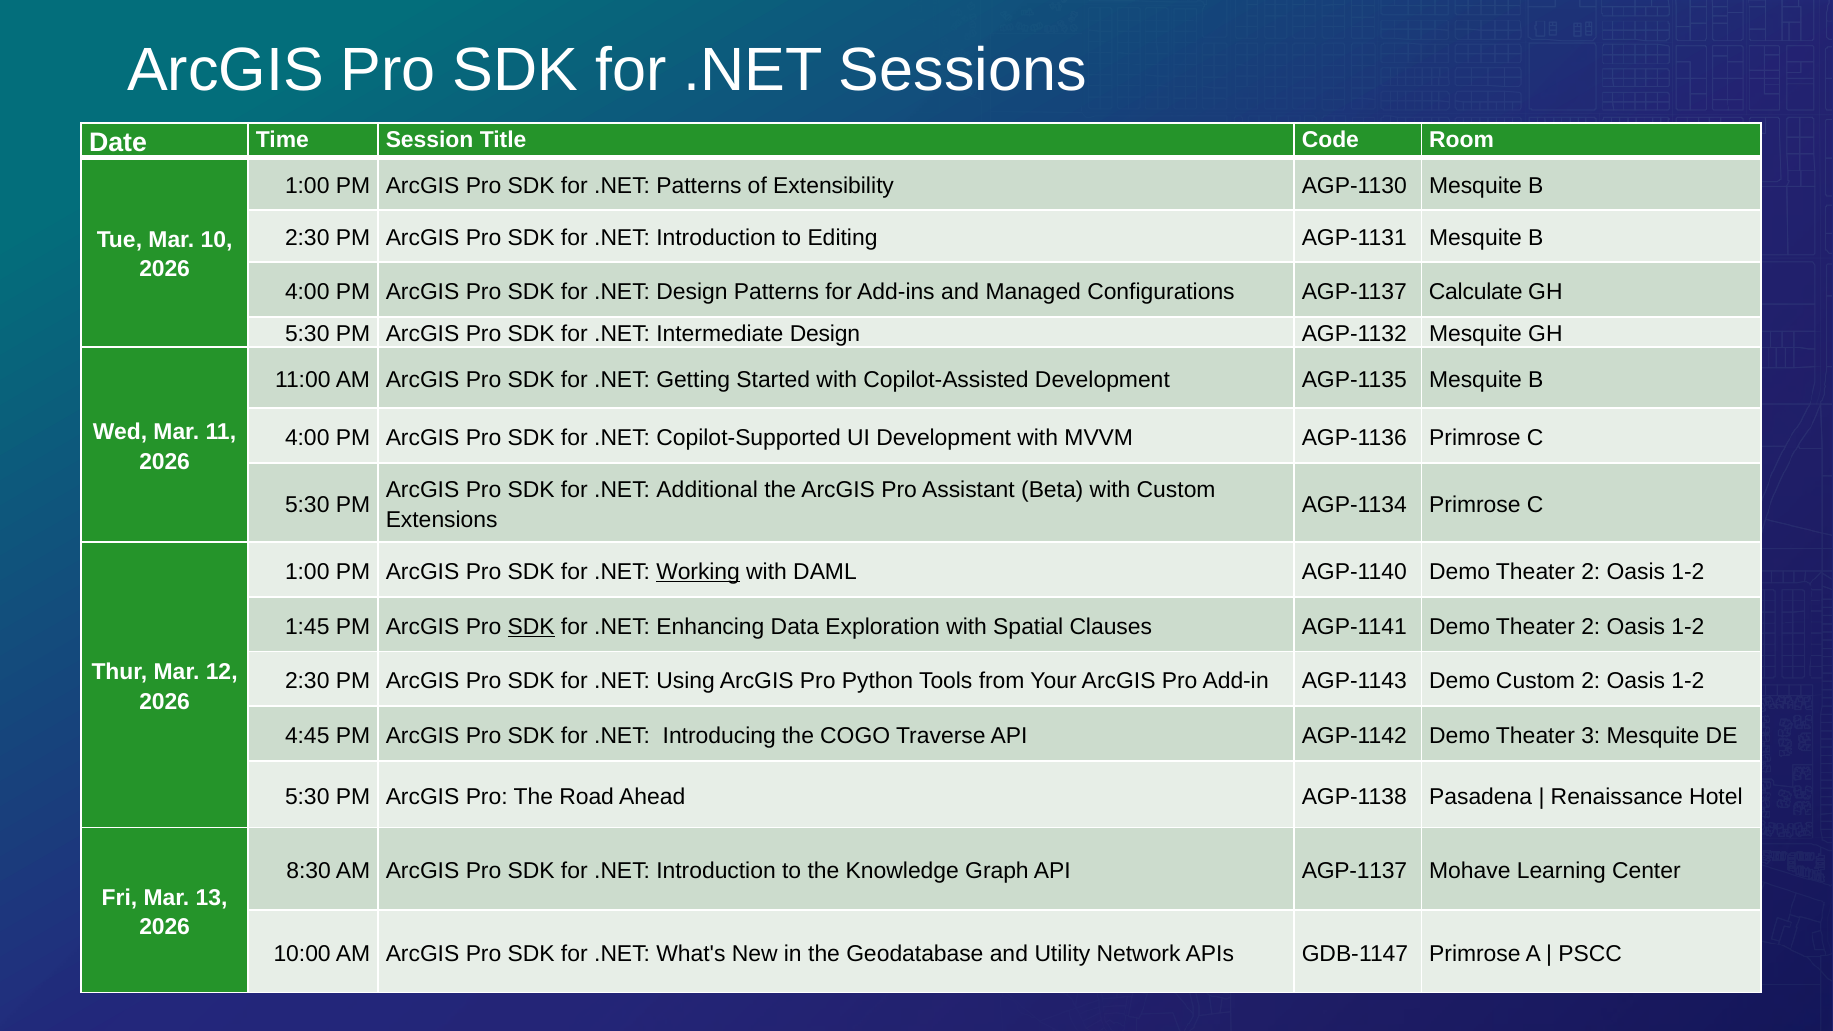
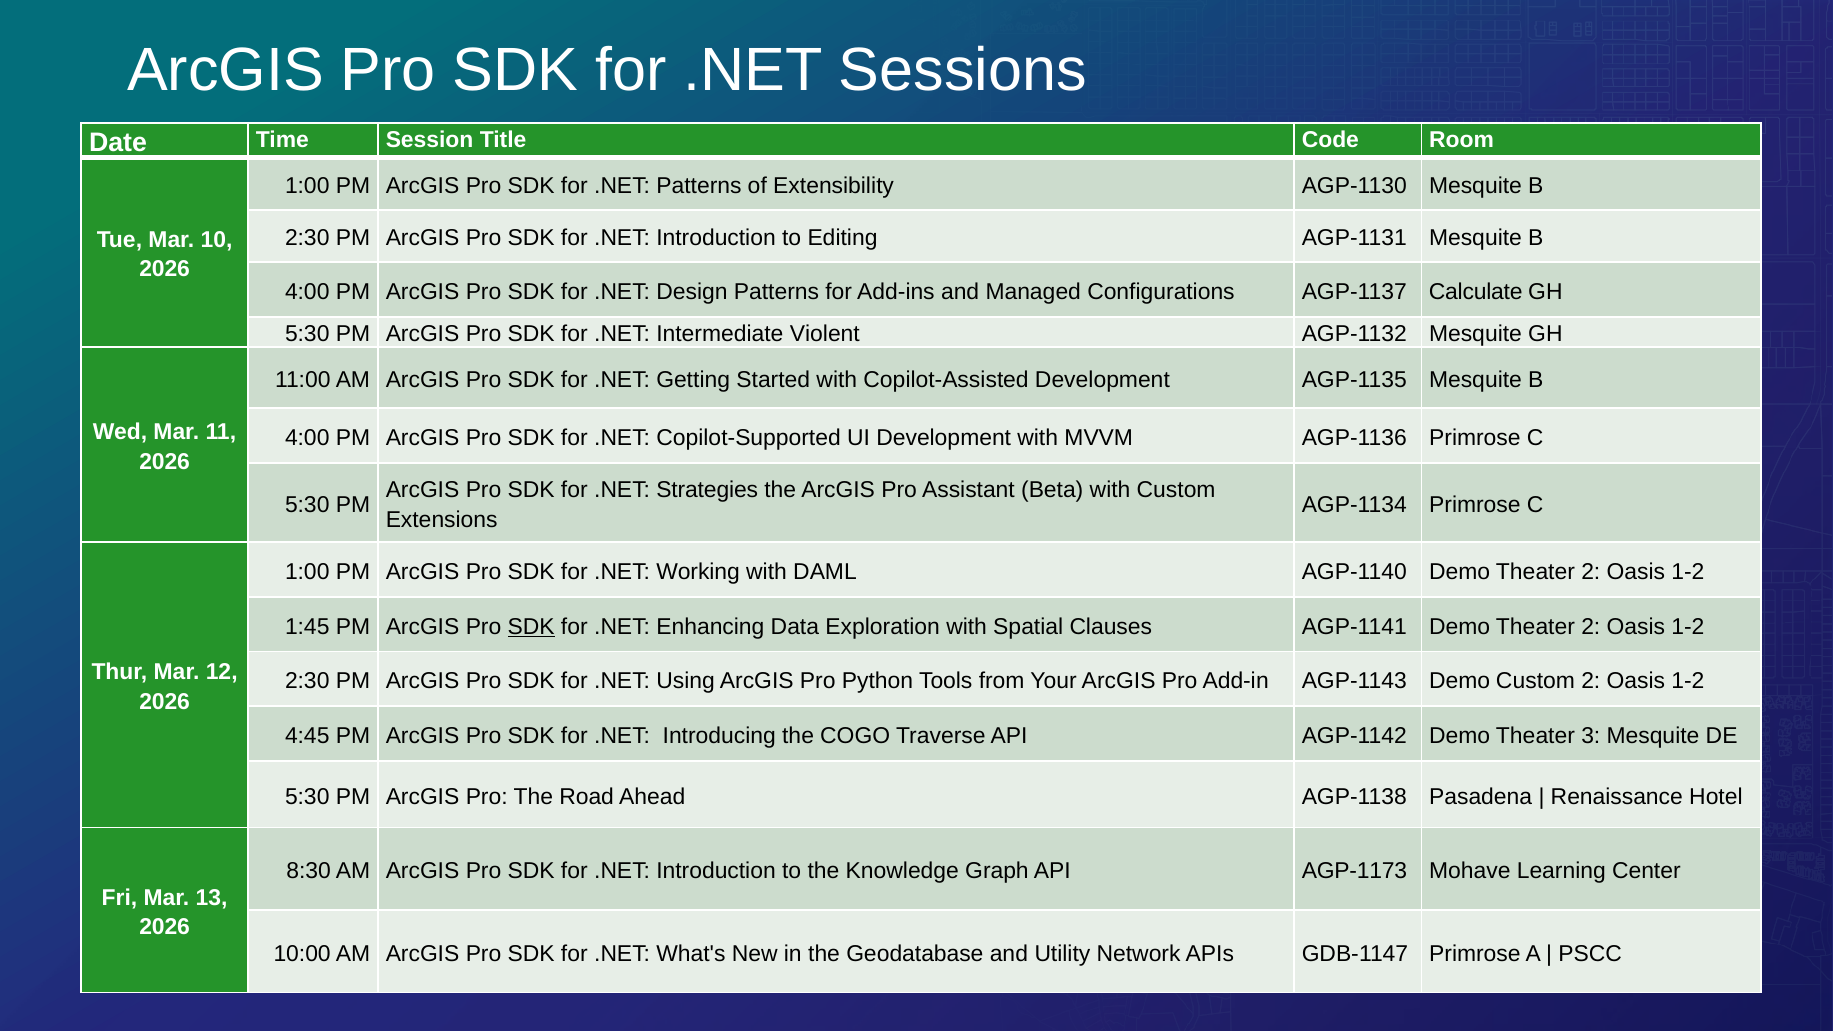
Intermediate Design: Design -> Violent (825, 334)
Additional: Additional -> Strategies (707, 490)
Working underline: present -> none (698, 572)
API AGP-1137: AGP-1137 -> AGP-1173 (1354, 871)
